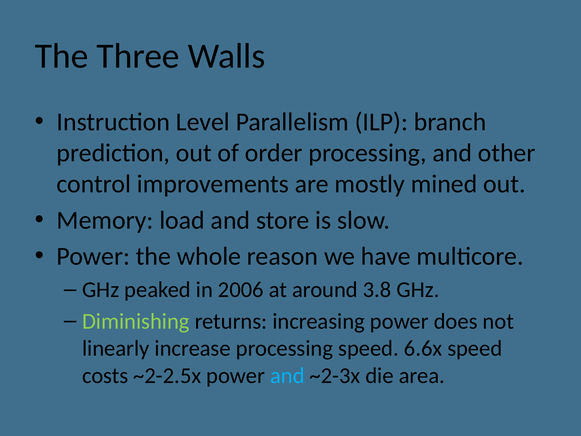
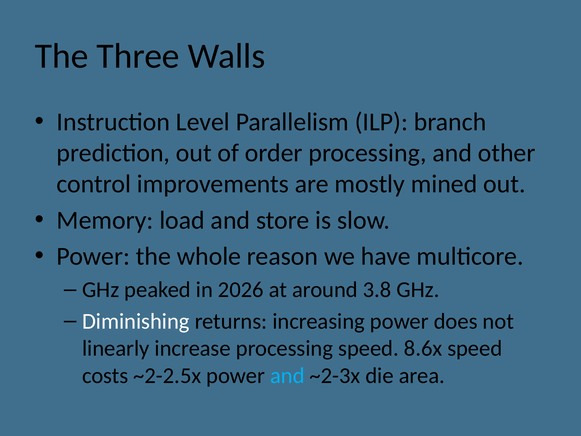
2006: 2006 -> 2026 (241, 290)
Diminishing colour: light green -> white (136, 321)
6.6x: 6.6x -> 8.6x (423, 348)
